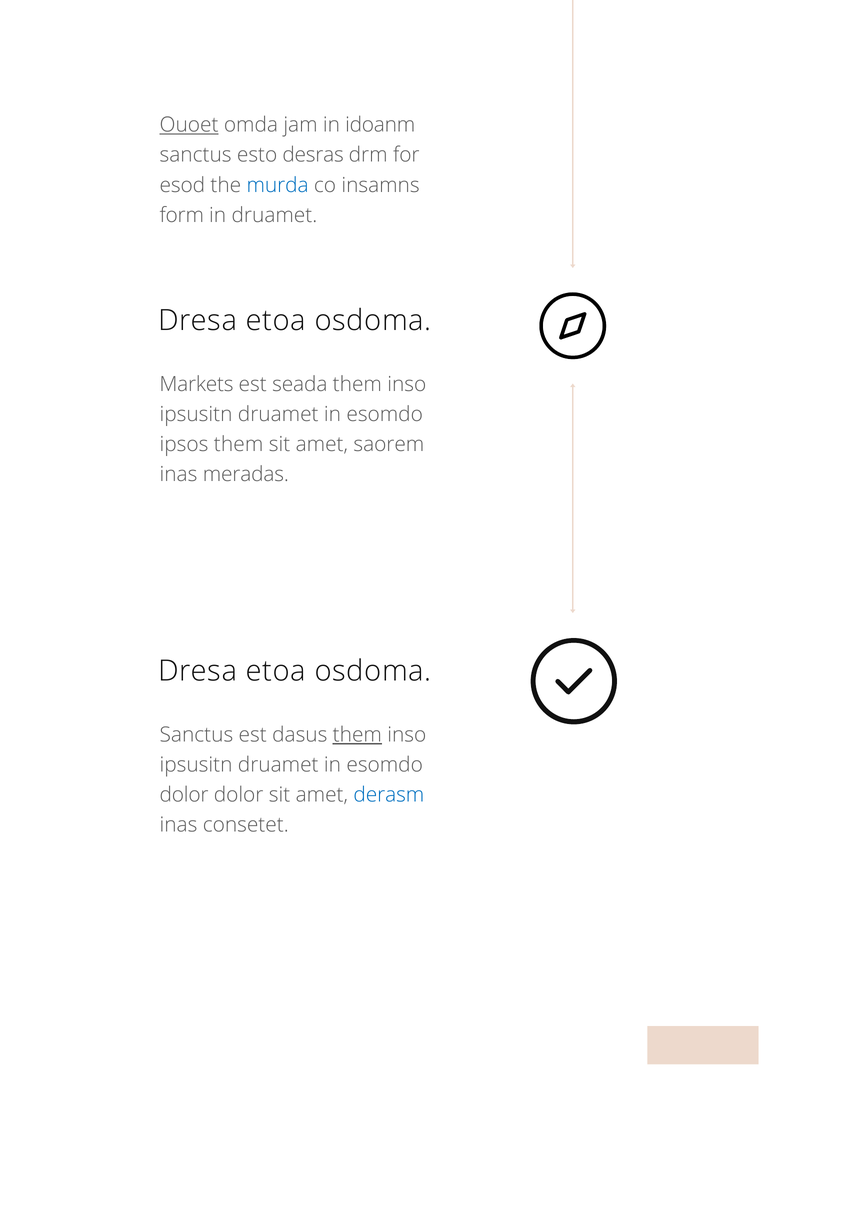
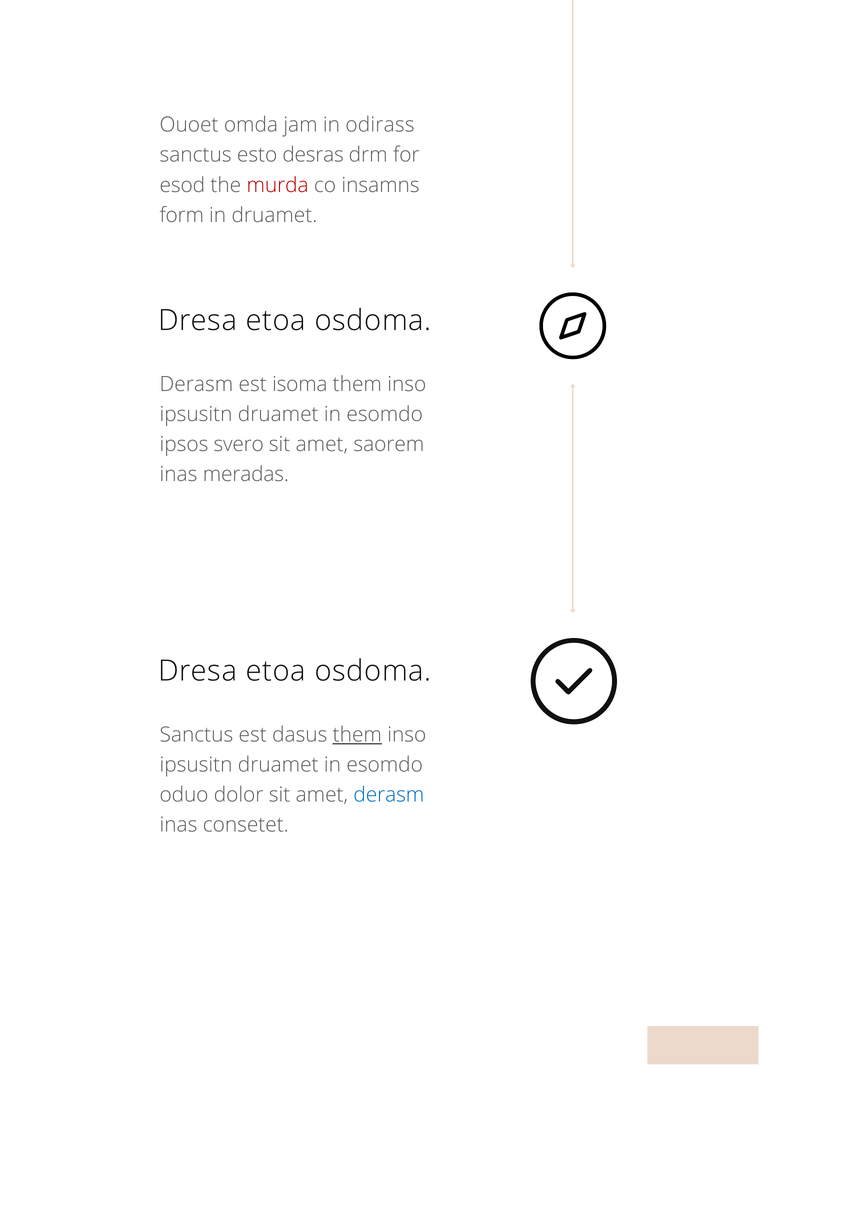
Ouoet underline: present -> none (189, 125)
idoanm: idoanm -> odirass (380, 125)
murda colour: blue -> red (278, 185)
Markets: Markets -> Derasm (196, 384)
seada: seada -> isoma (300, 384)
ipsos them: them -> svero (239, 444)
dolor: dolor -> oduo (184, 795)
